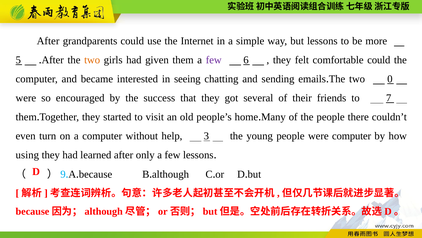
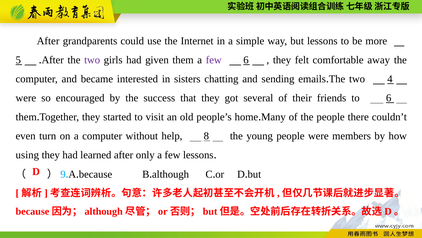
two colour: orange -> purple (92, 60)
comfortable could: could -> away (379, 60)
seeing: seeing -> sisters (187, 79)
0: 0 -> 4 (390, 79)
to 7: 7 -> 6 (389, 98)
3: 3 -> 8 (206, 136)
were computer: computer -> members (352, 136)
